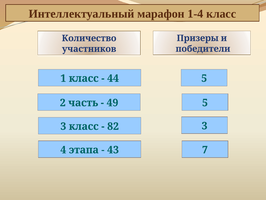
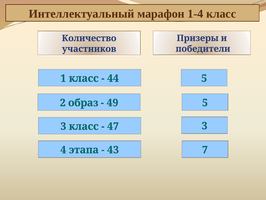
часть: часть -> образ (83, 103)
82: 82 -> 47 (113, 126)
